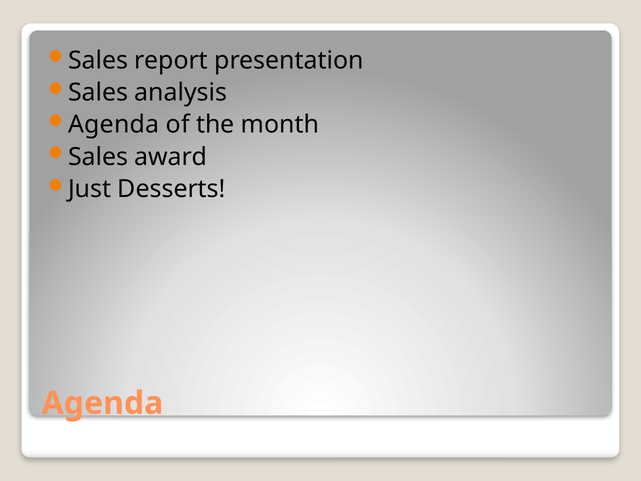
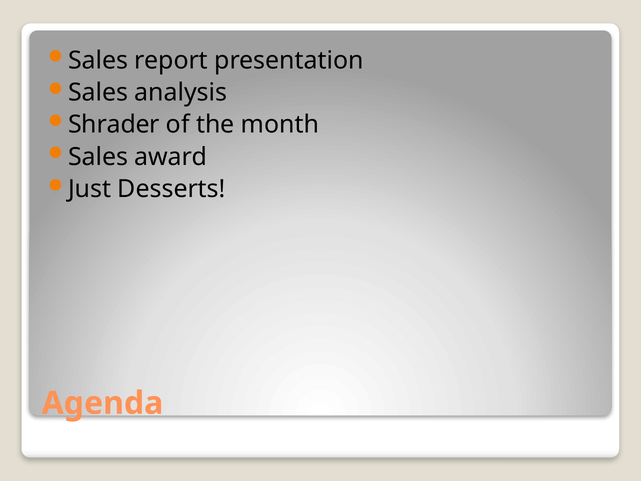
Agenda: Agenda -> Shrader (114, 125)
